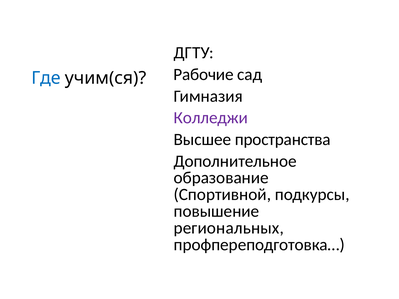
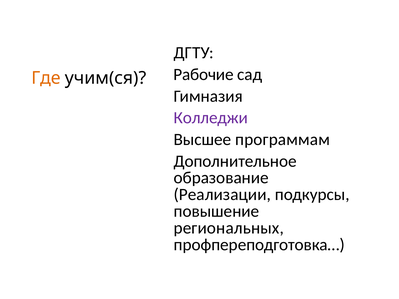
Где colour: blue -> orange (46, 78)
пространства: пространства -> программам (283, 140)
Спортивной: Спортивной -> Реализации (222, 195)
